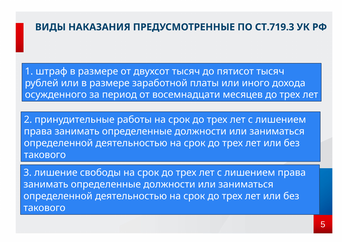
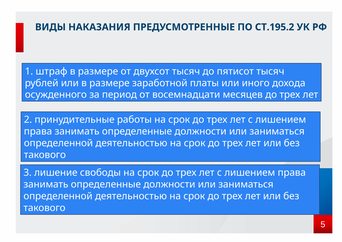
СТ.719.3: СТ.719.3 -> СТ.195.2 (275, 27)
